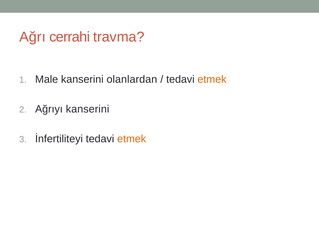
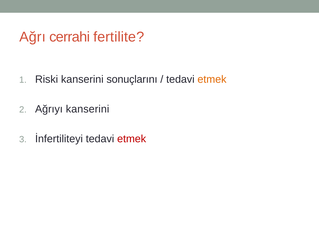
travma: travma -> fertilite (119, 37)
Male: Male -> Riski (47, 79)
olanlardan: olanlardan -> sonuçlarını (132, 79)
etmek colour: orange -> red (132, 139)
